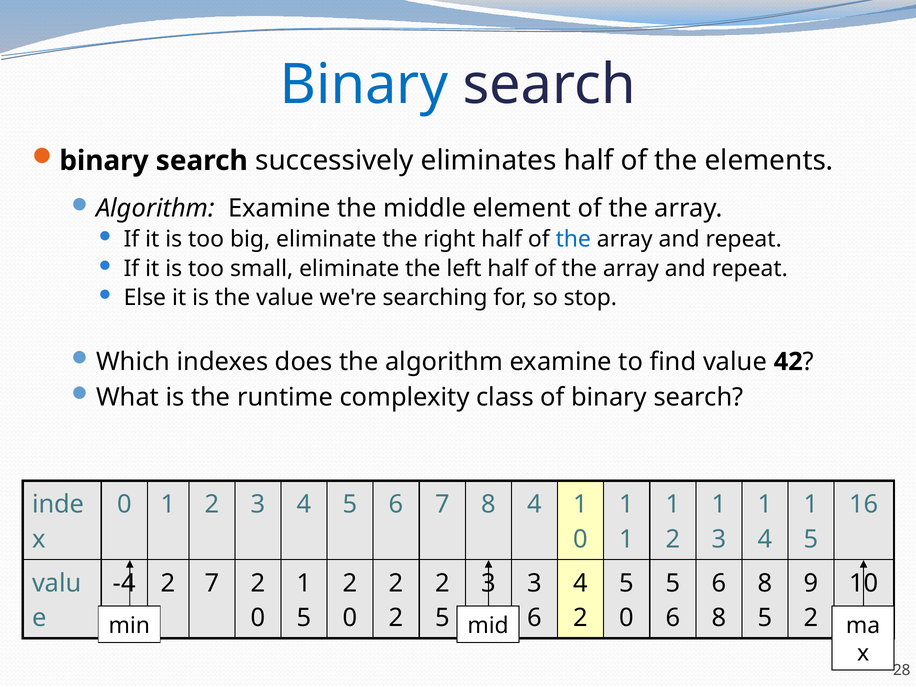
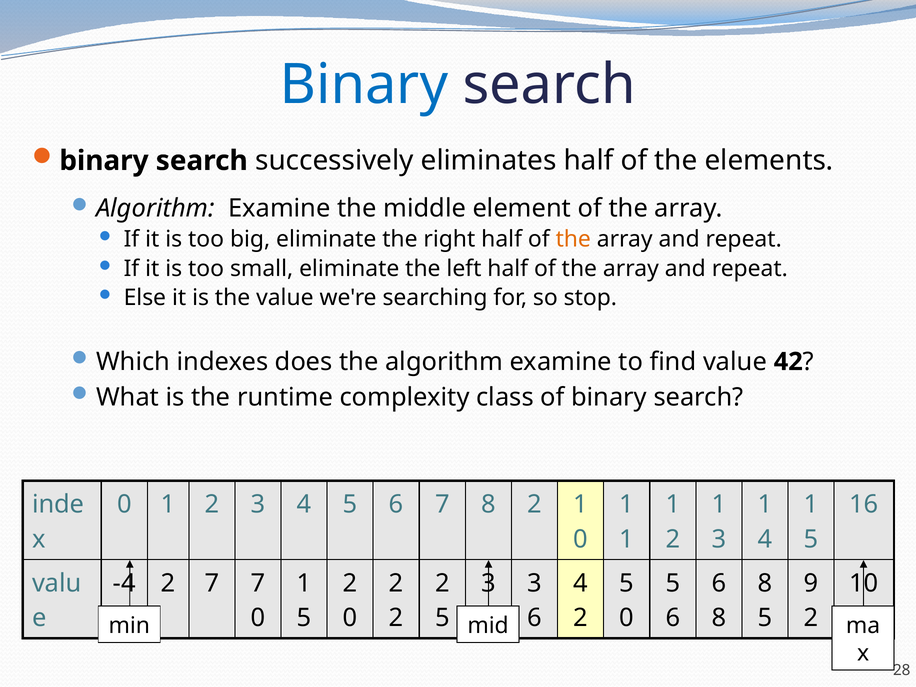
the colour: blue -> orange (573, 239)
8 4: 4 -> 2 (535, 504)
7 2: 2 -> 7 (258, 583)
